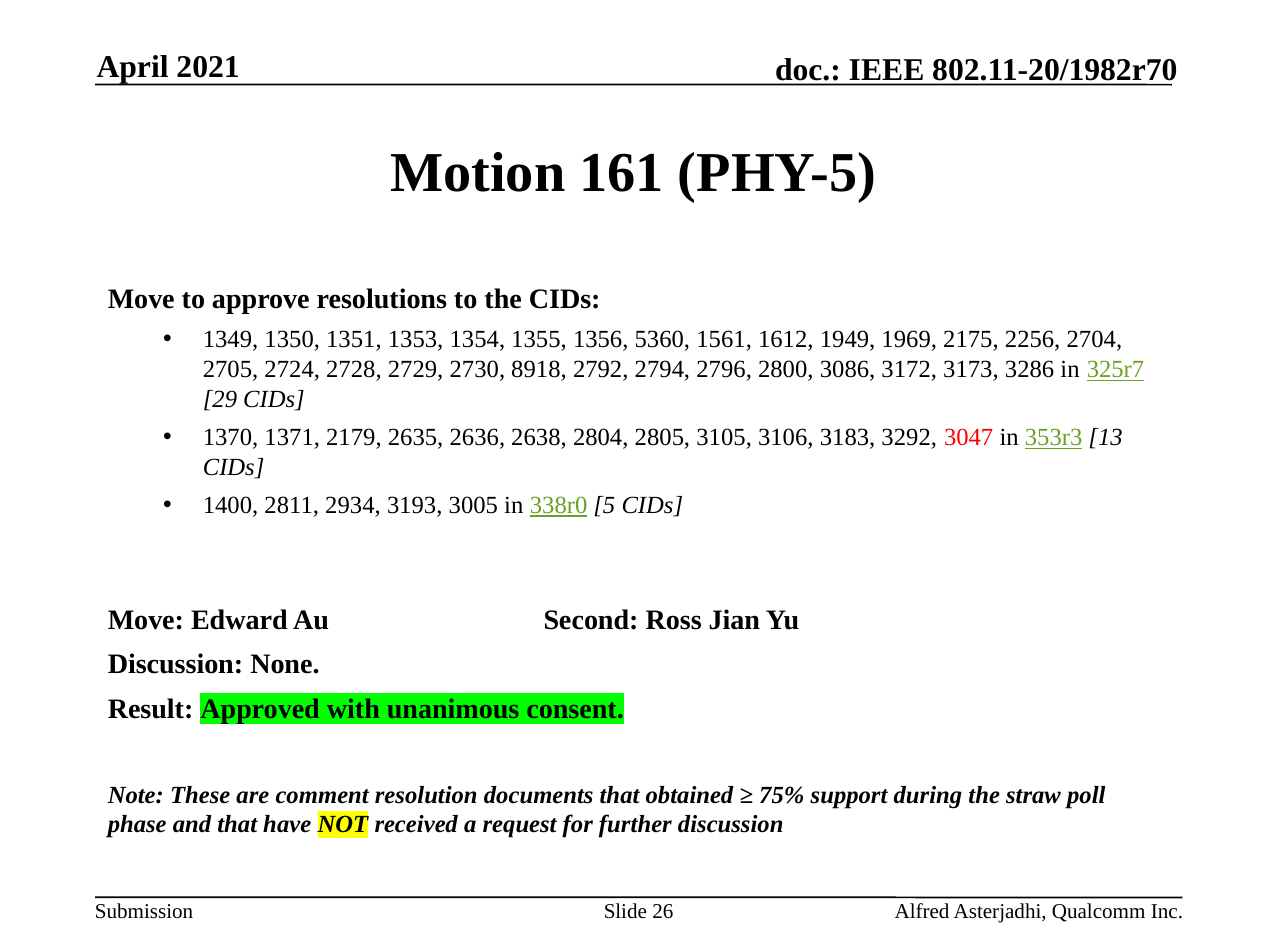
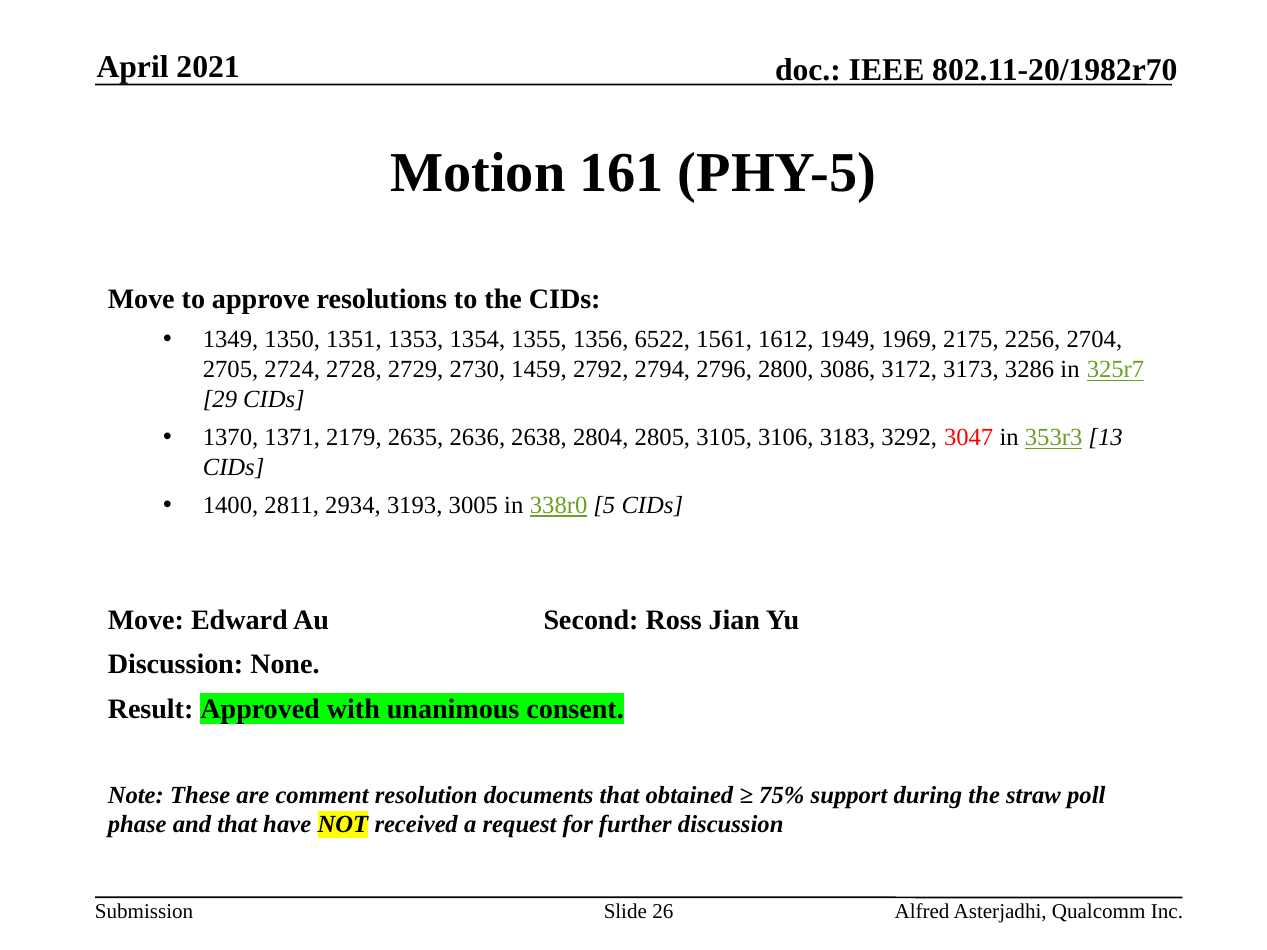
5360: 5360 -> 6522 (662, 340)
8918: 8918 -> 1459 (539, 370)
